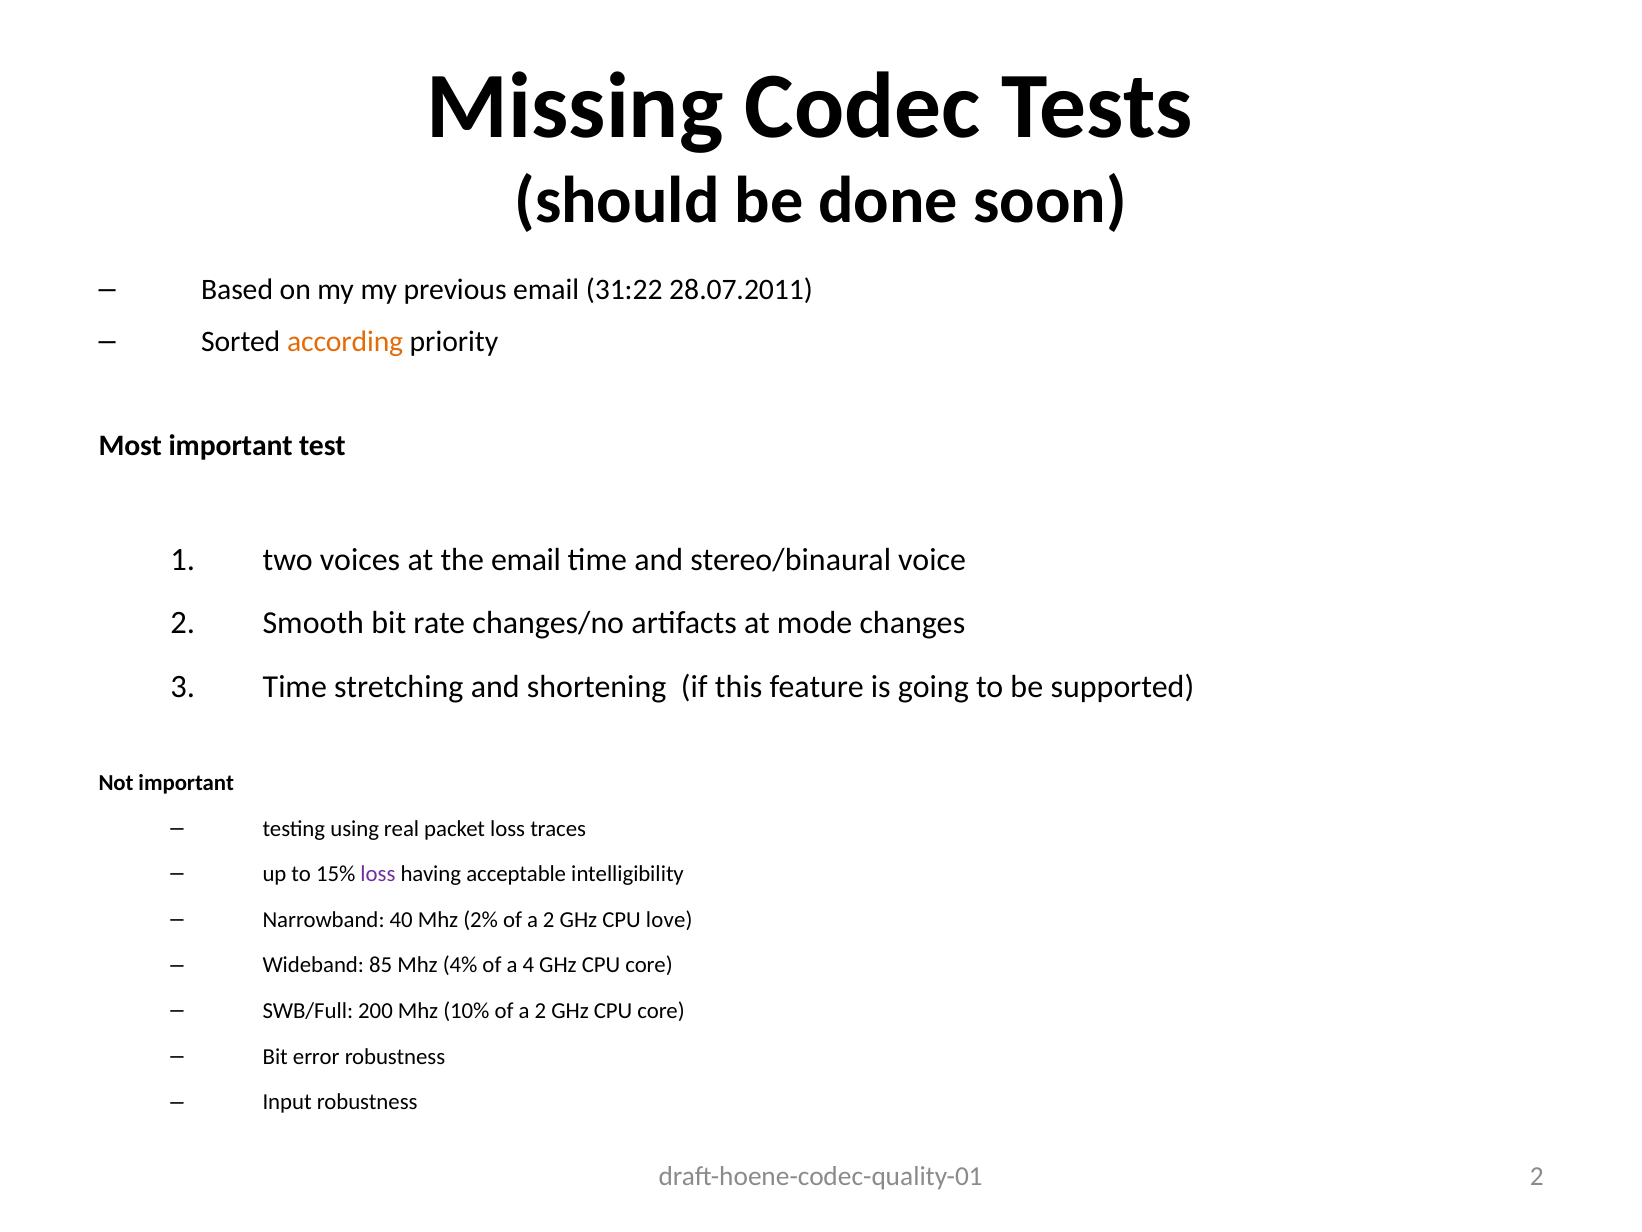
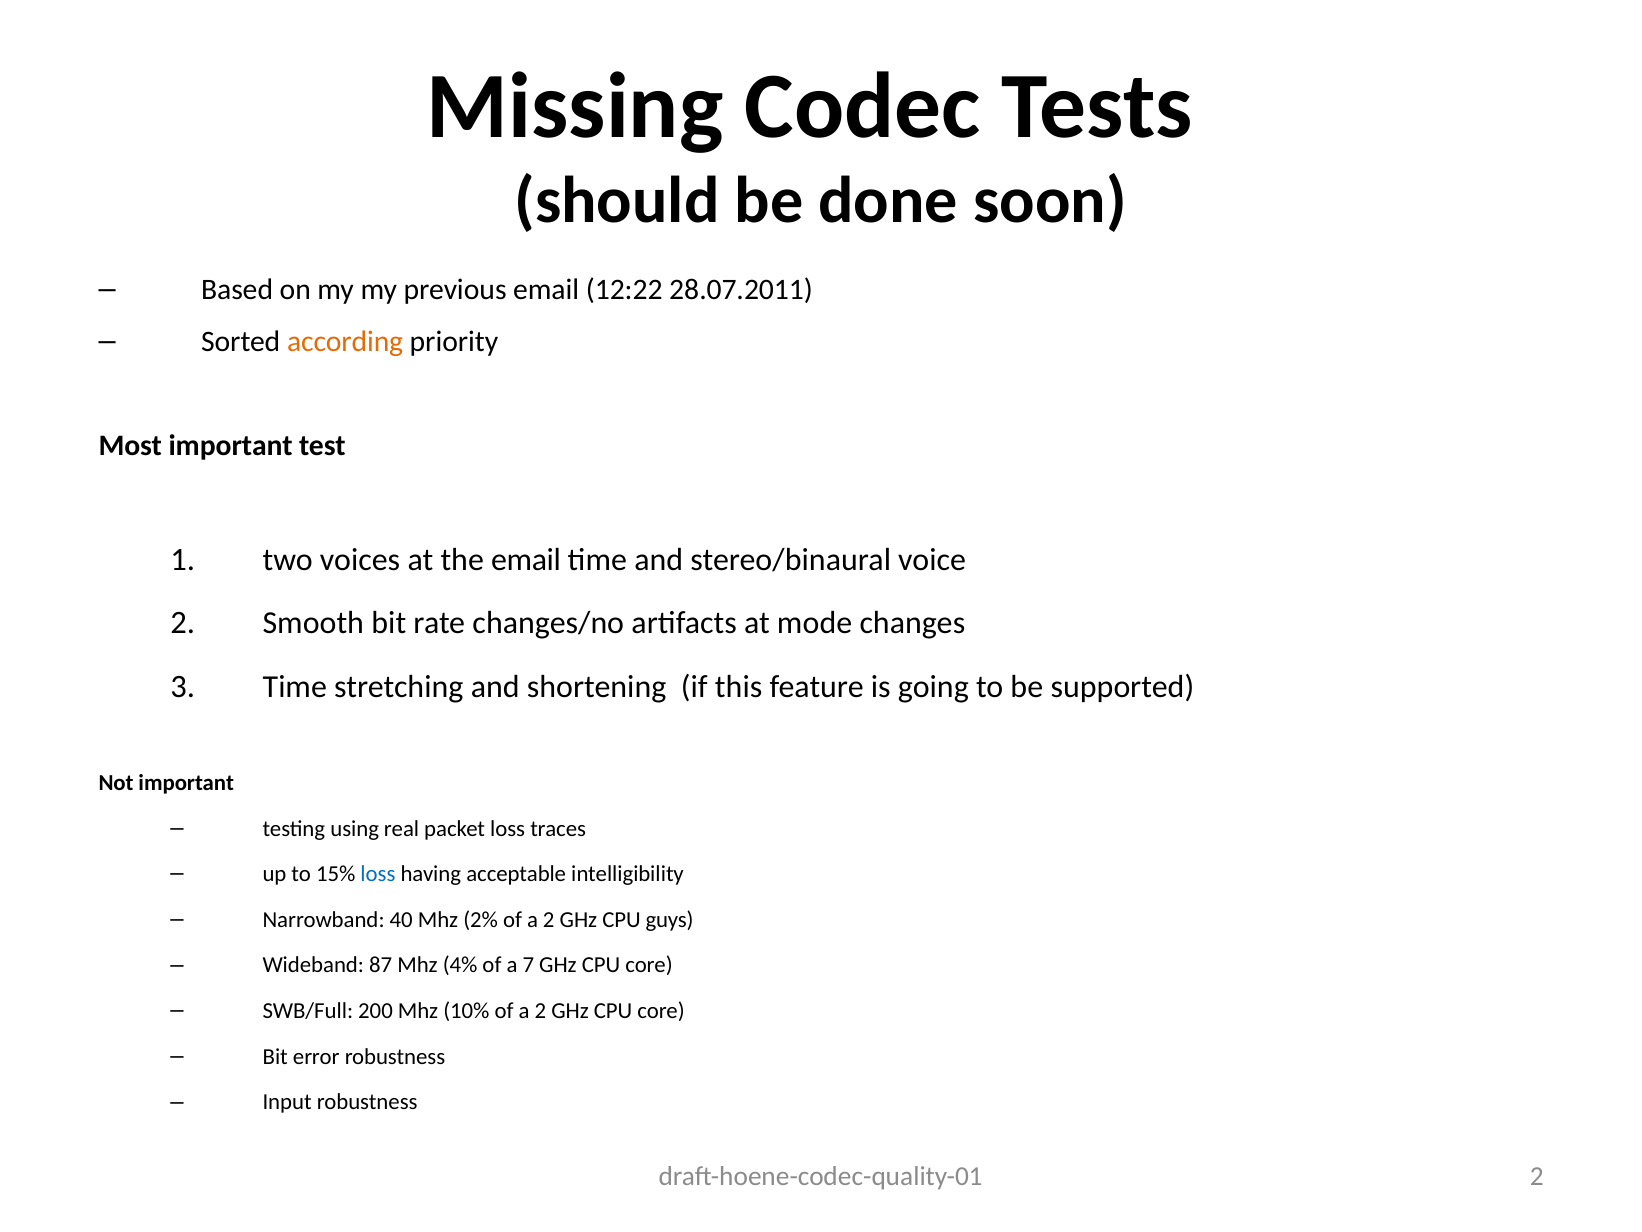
31:22: 31:22 -> 12:22 (624, 290)
loss colour: purple -> blue (378, 874)
love: love -> guys (669, 919)
85: 85 -> 87 (381, 965)
4: 4 -> 7 (528, 965)
